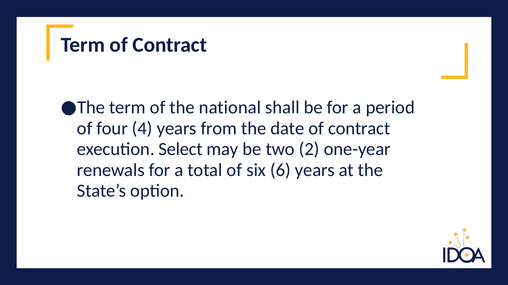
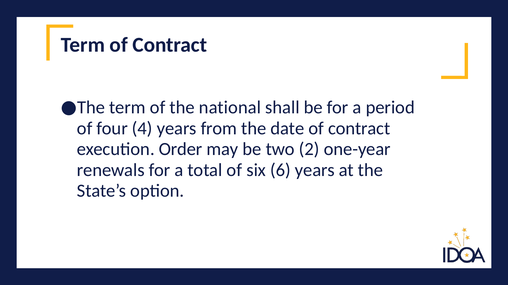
Select: Select -> Order (181, 150)
